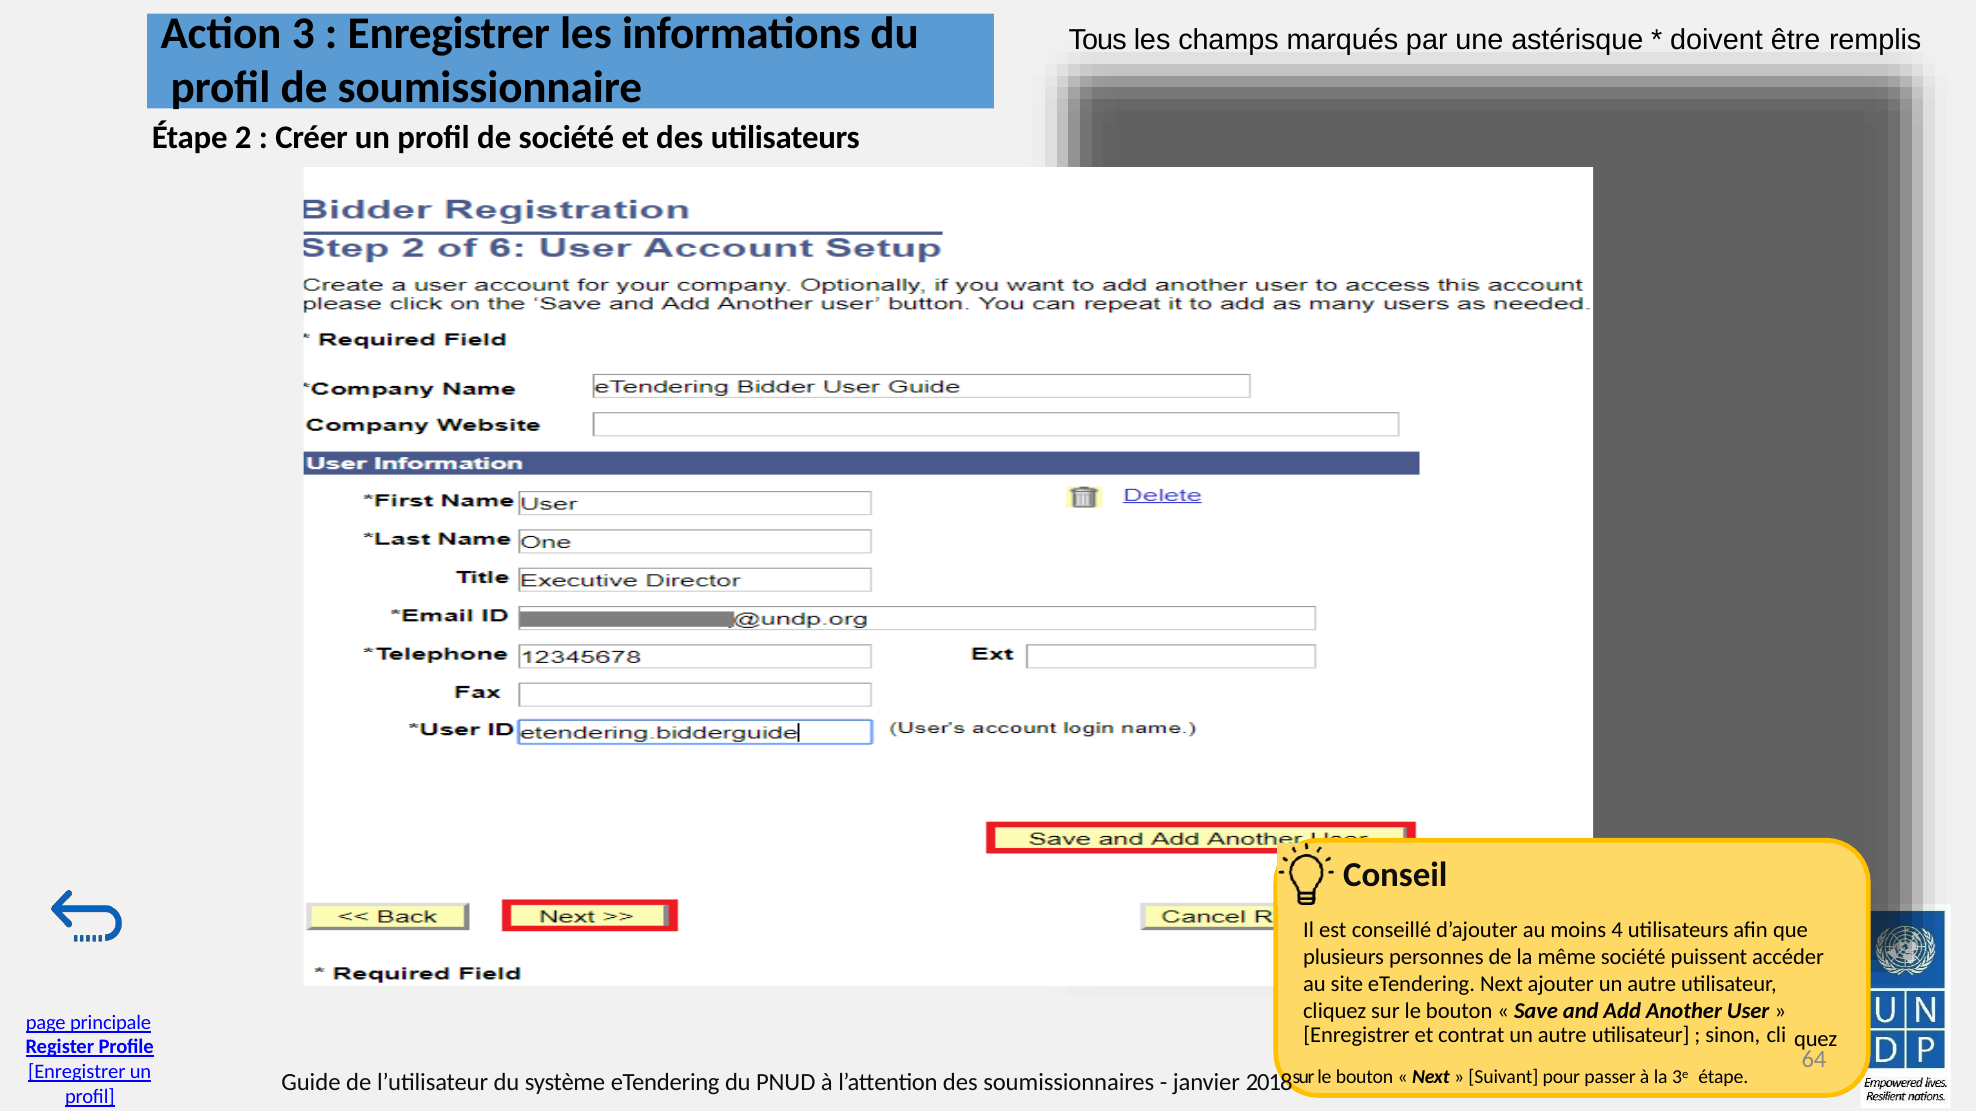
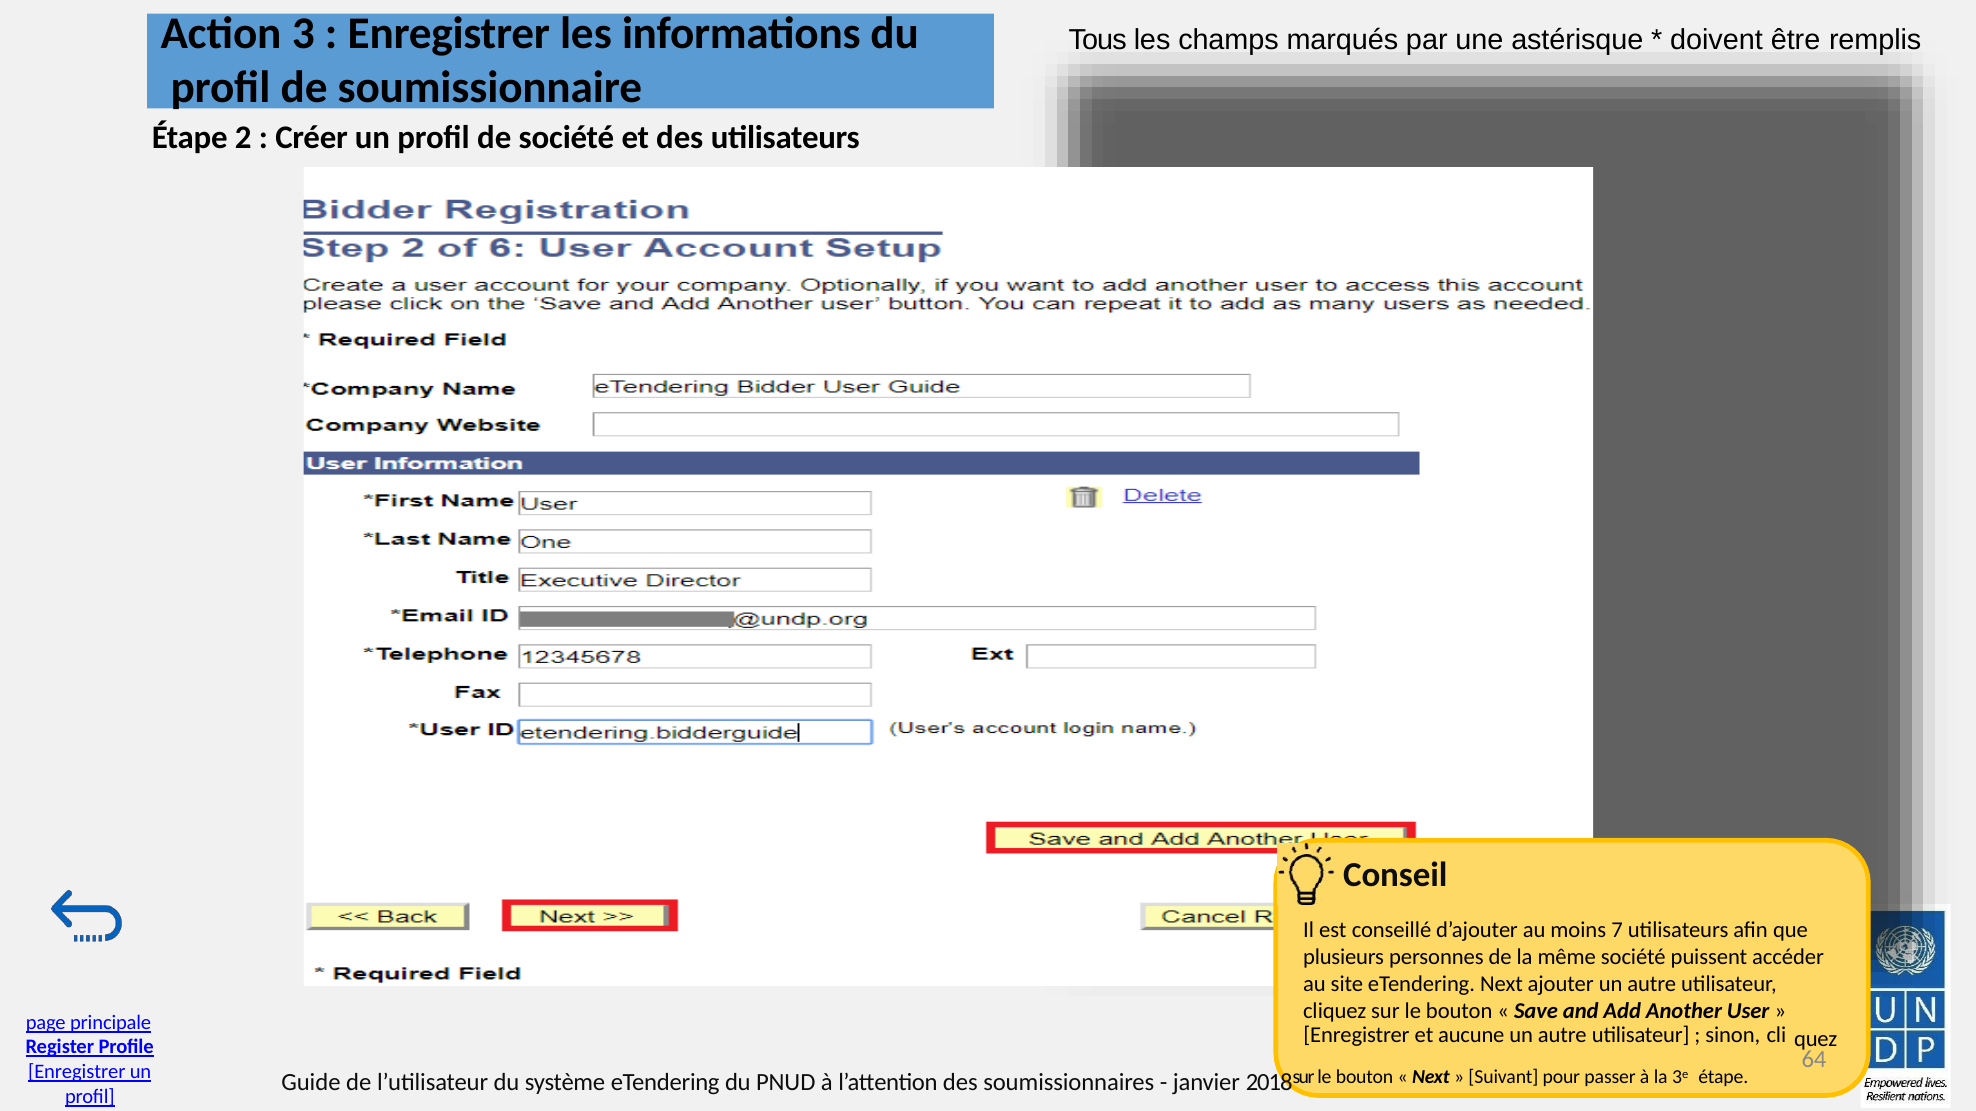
4: 4 -> 7 (1617, 930)
contrat: contrat -> aucune (1471, 1035)
